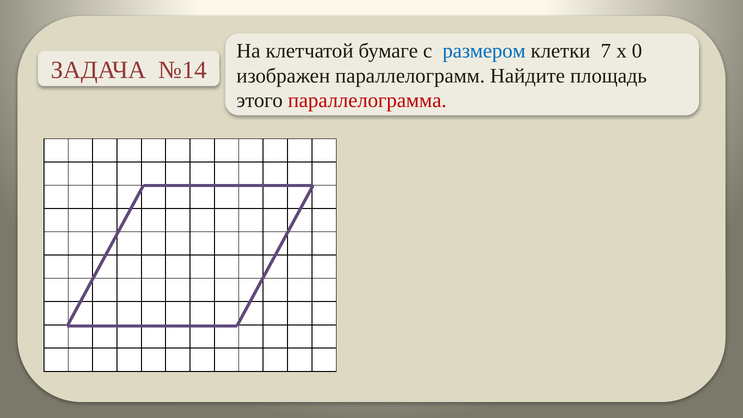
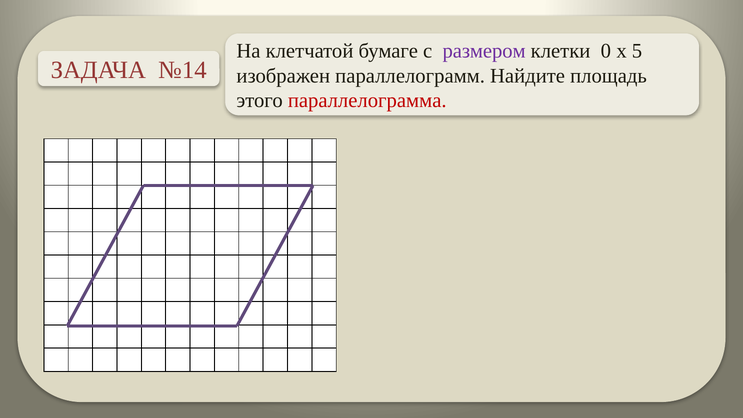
размером colour: blue -> purple (484, 51)
7: 7 -> 0 (606, 51)
0: 0 -> 5 (637, 51)
